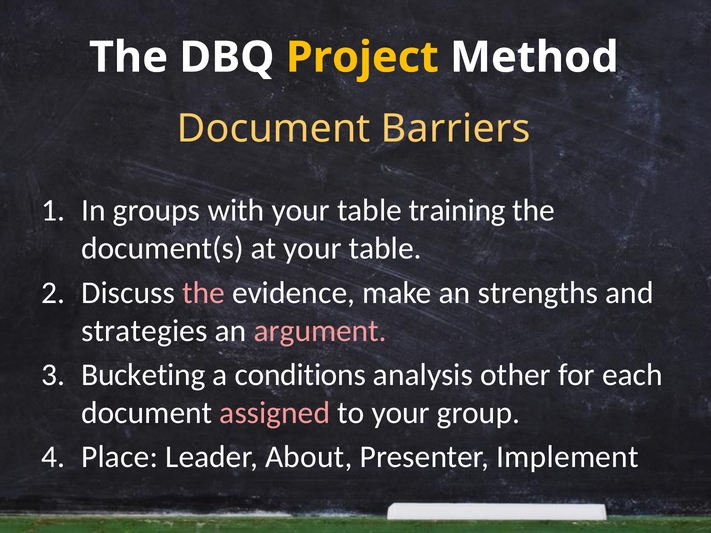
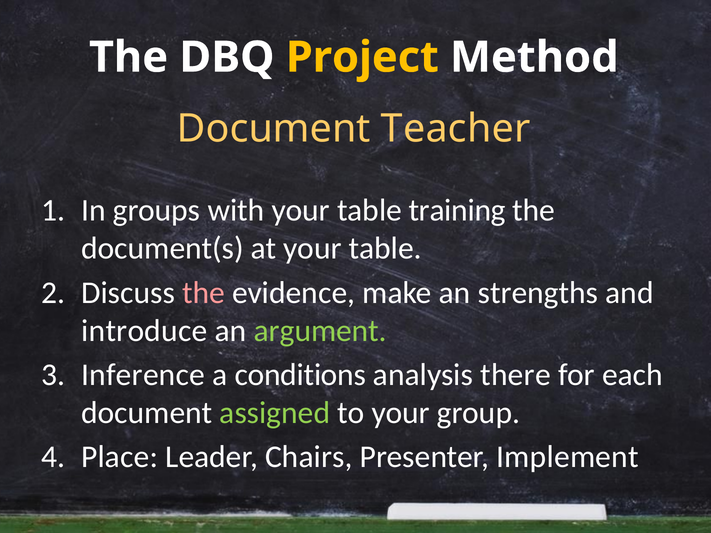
Barriers: Barriers -> Teacher (456, 129)
strategies: strategies -> introduce (144, 331)
argument colour: pink -> light green (320, 331)
Bucketing: Bucketing -> Inference (143, 375)
other: other -> there (516, 375)
assigned colour: pink -> light green (275, 413)
About: About -> Chairs (309, 457)
